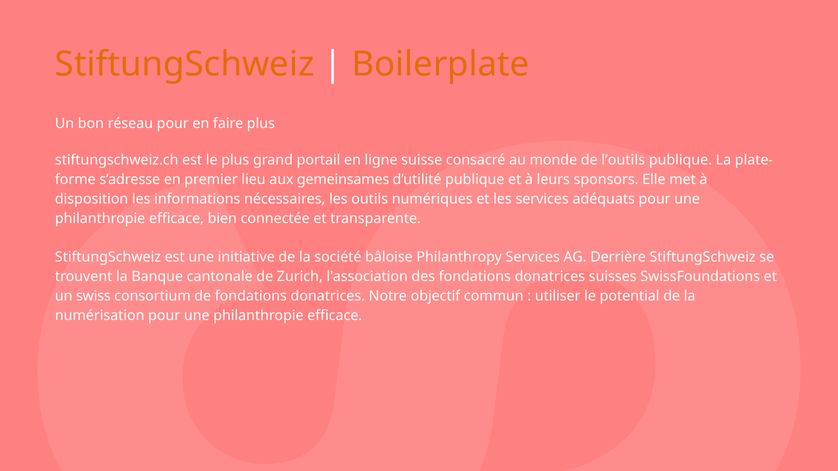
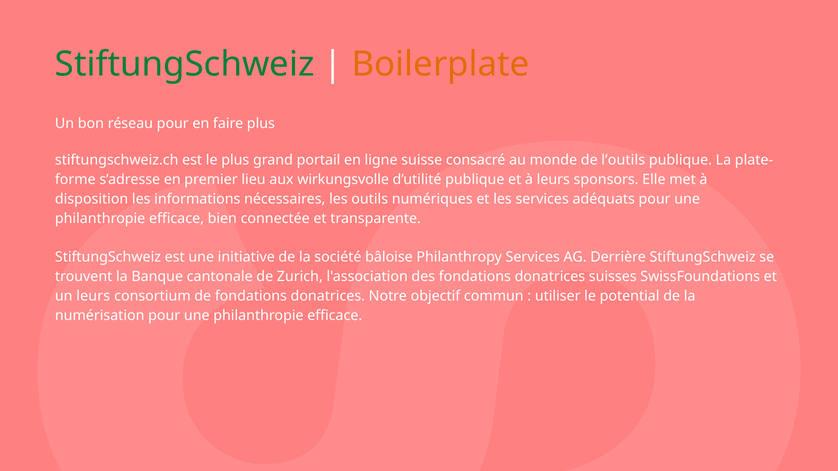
StiftungSchweiz colour: orange -> green (185, 65)
gemeinsames: gemeinsames -> wirkungsvolle (343, 180)
un swiss: swiss -> leurs (93, 296)
